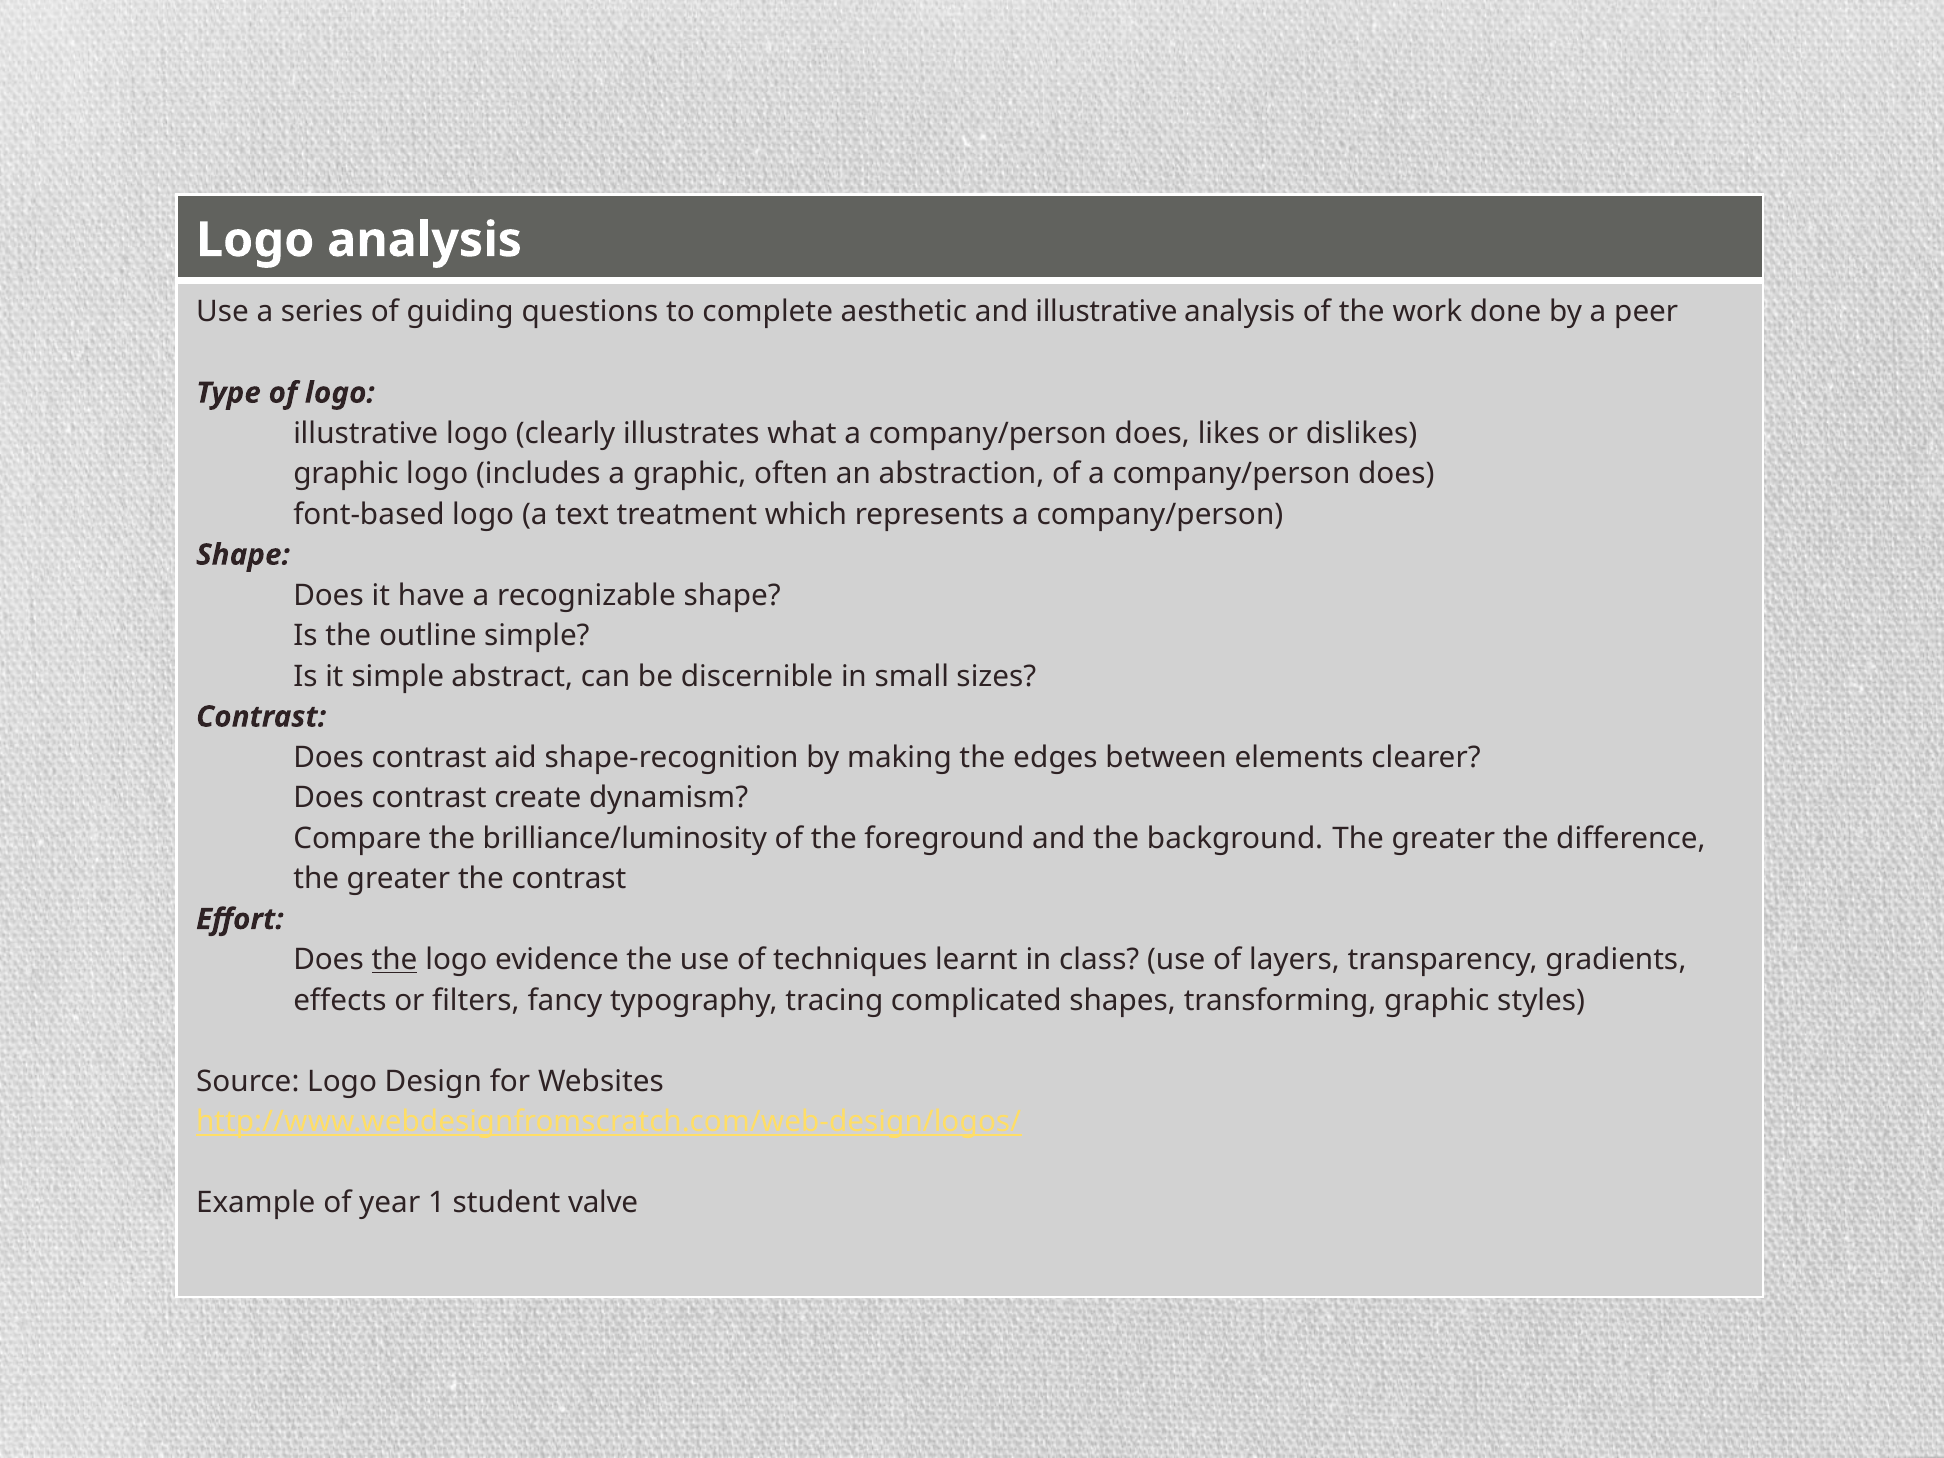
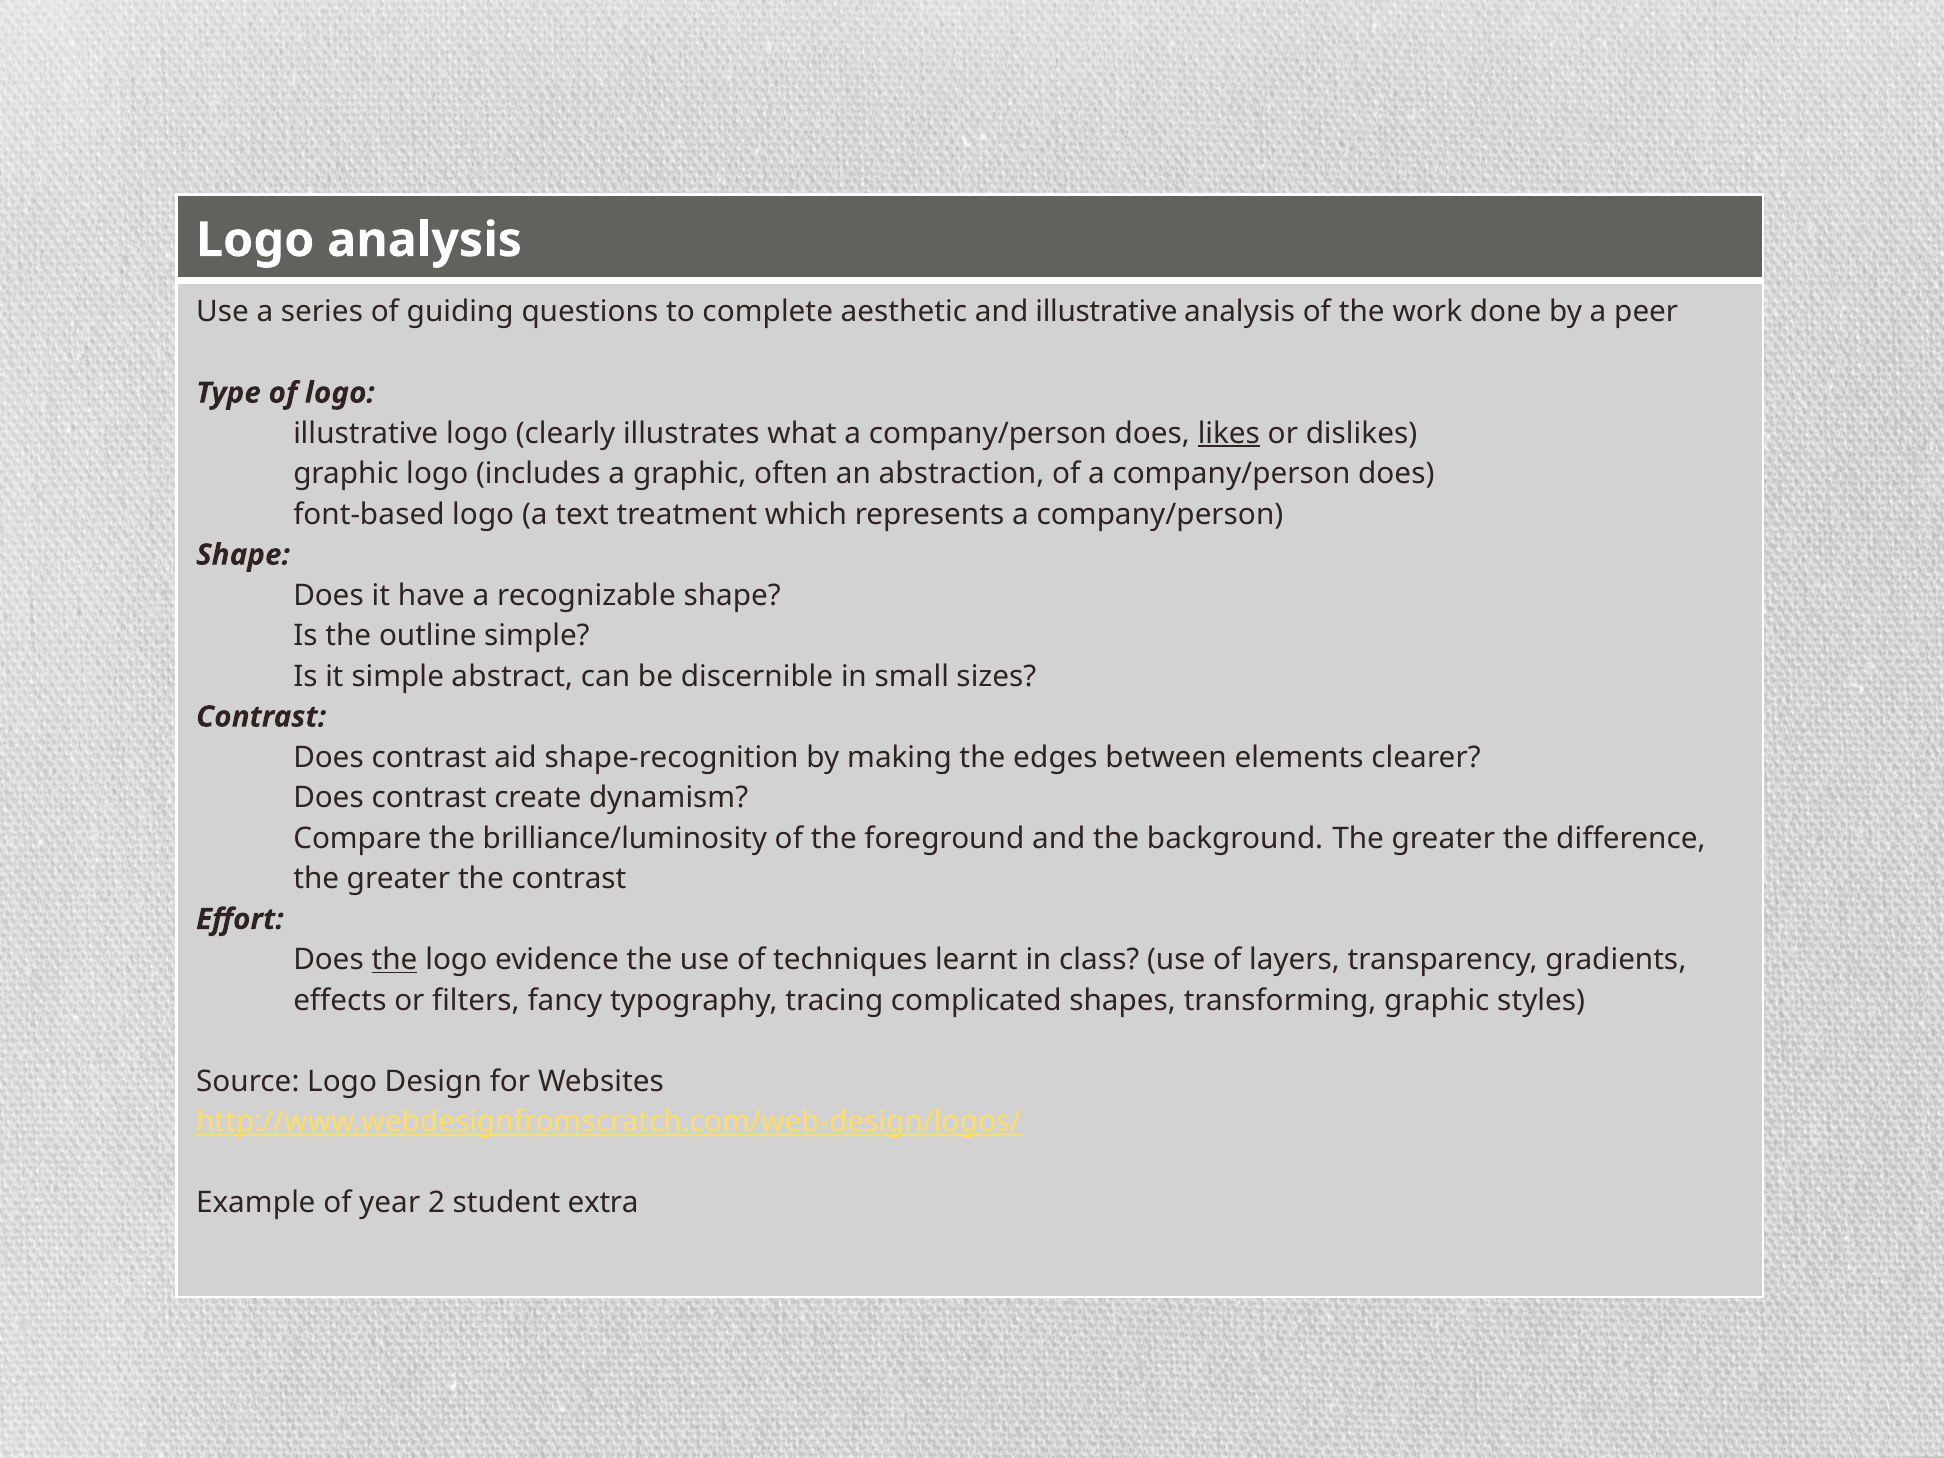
likes underline: none -> present (1229, 433)
1: 1 -> 2 (437, 1203)
valve: valve -> extra (603, 1203)
